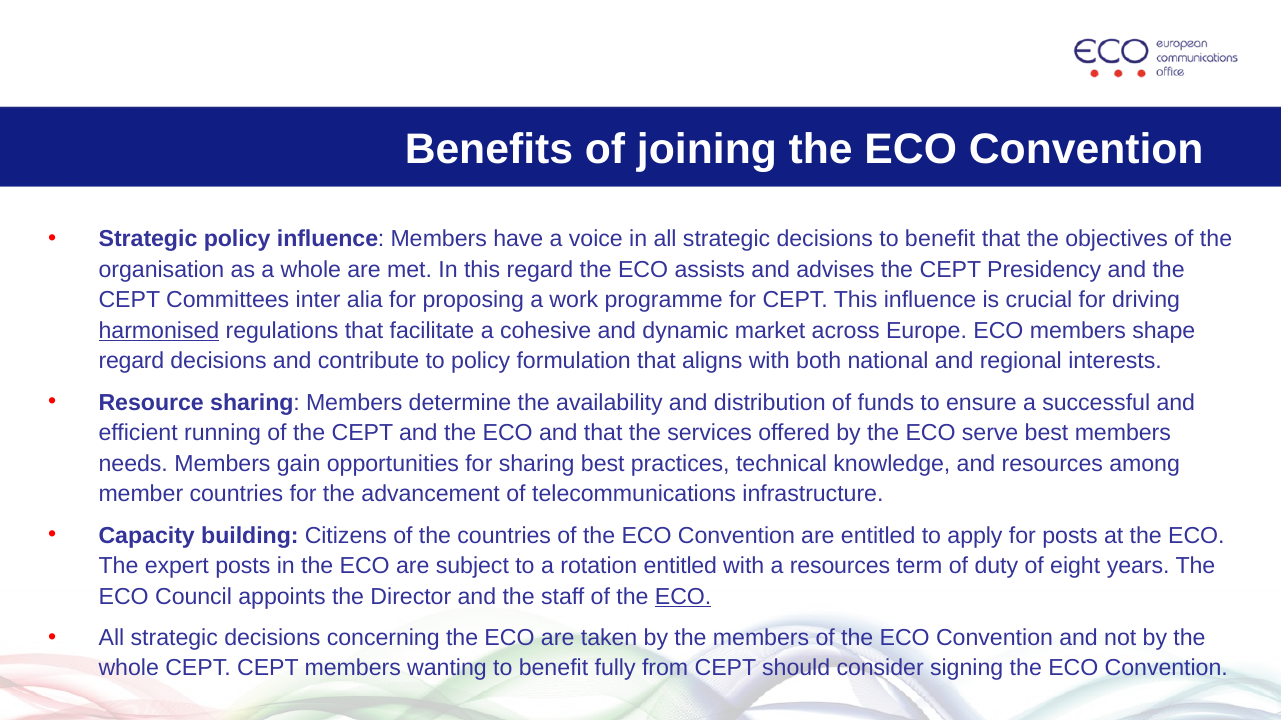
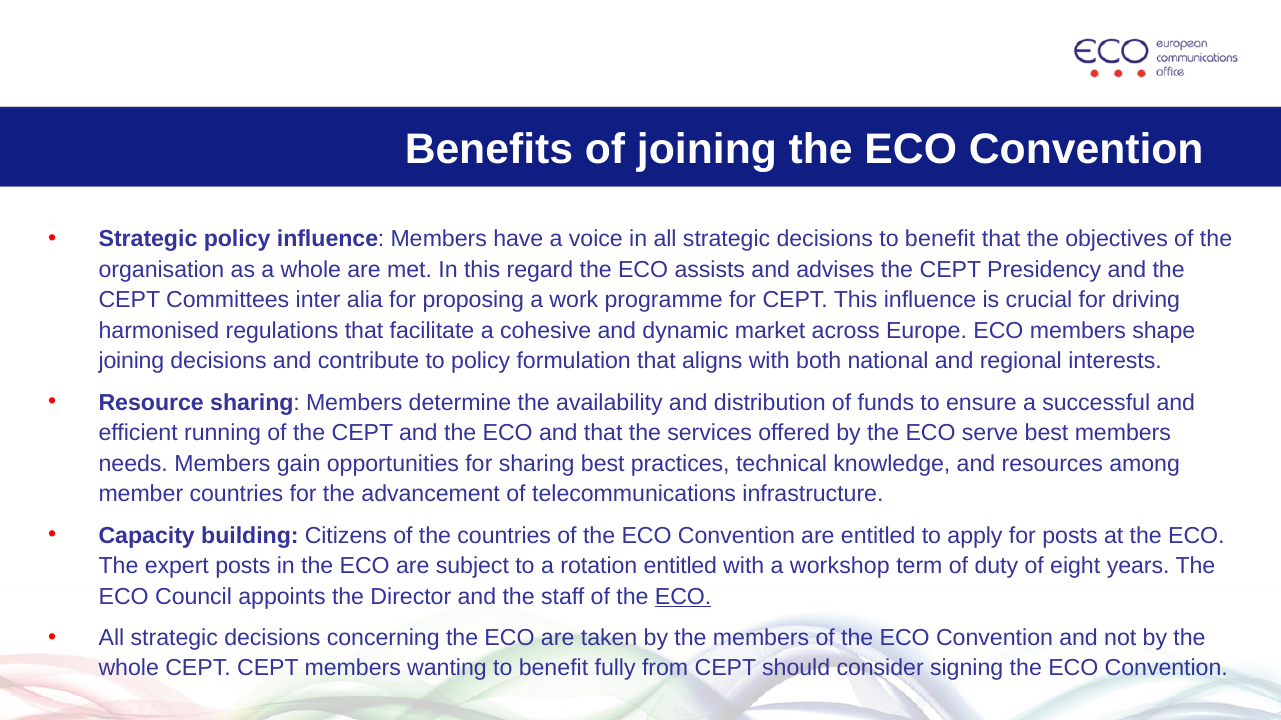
harmonised underline: present -> none (159, 331)
regard: regard -> joining (131, 362)
a resources: resources -> workshop (840, 566)
